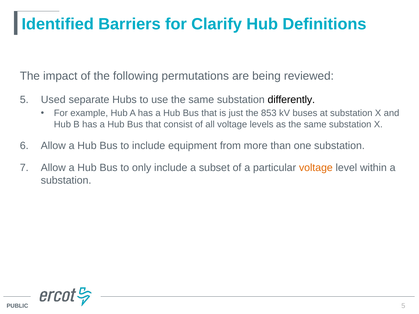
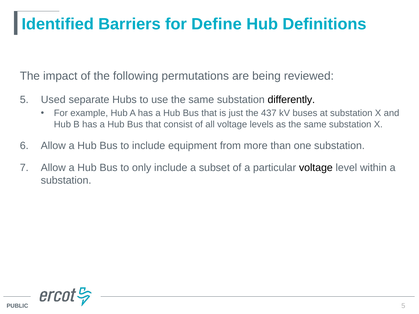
Clarify: Clarify -> Define (217, 24)
853: 853 -> 437 (269, 113)
voltage colour: orange -> black (316, 168)
